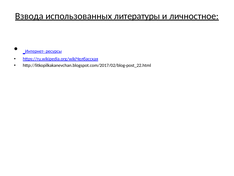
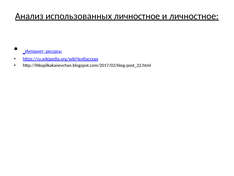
Взвода: Взвода -> Анализ (29, 16)
использованных литературы: литературы -> личностное (137, 16)
